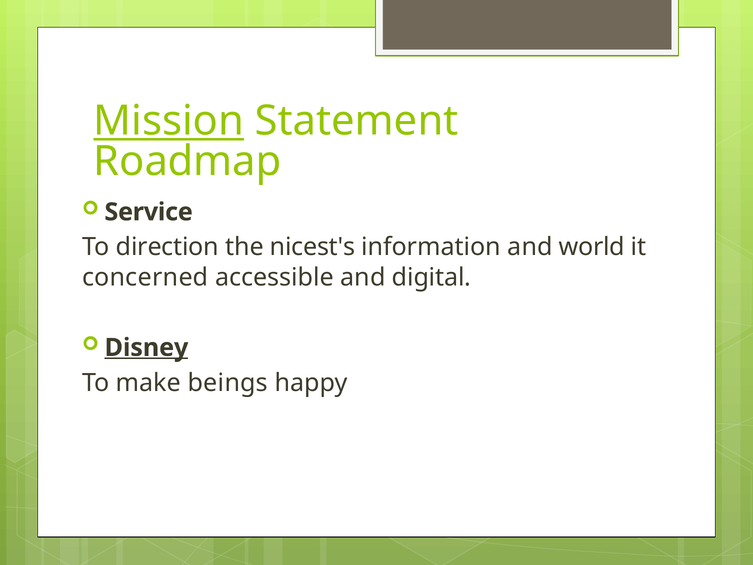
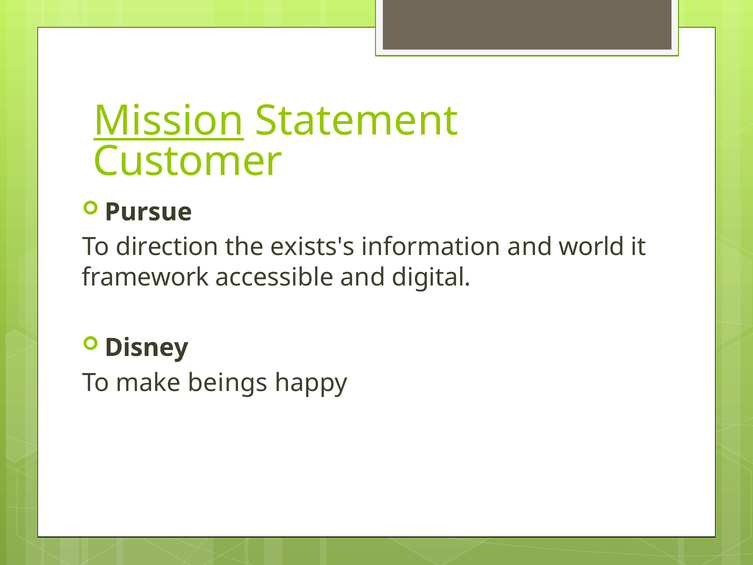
Roadmap: Roadmap -> Customer (188, 161)
Service: Service -> Pursue (148, 212)
nicest's: nicest's -> exists's (313, 247)
concerned: concerned -> framework (145, 277)
Disney underline: present -> none (146, 347)
